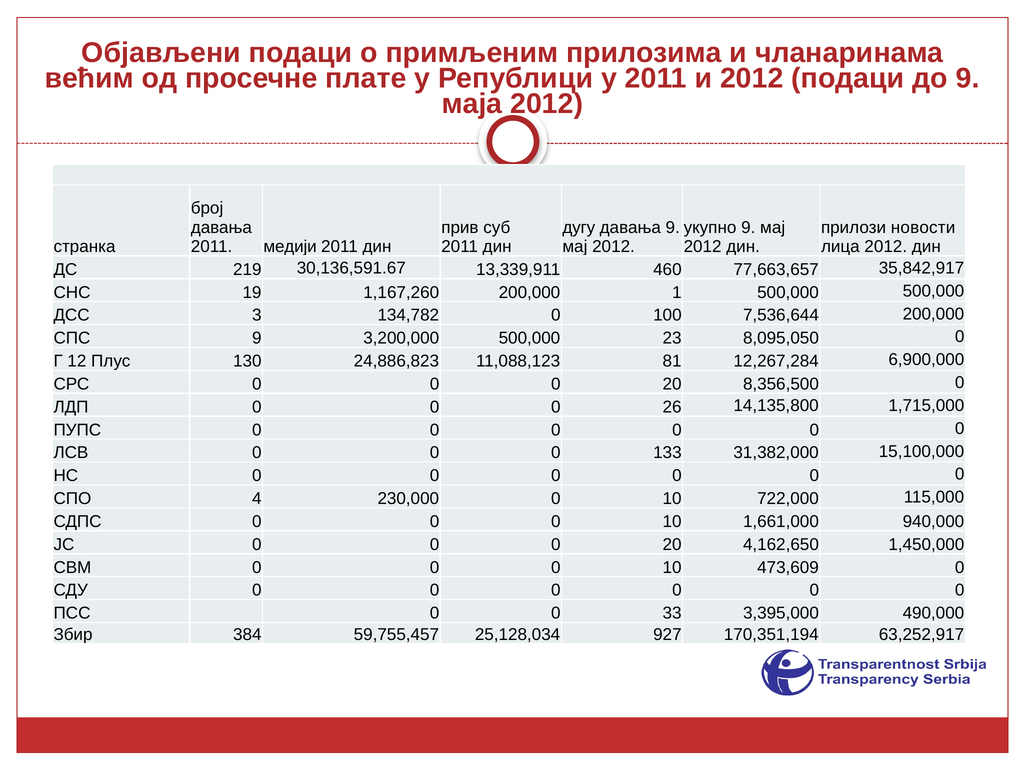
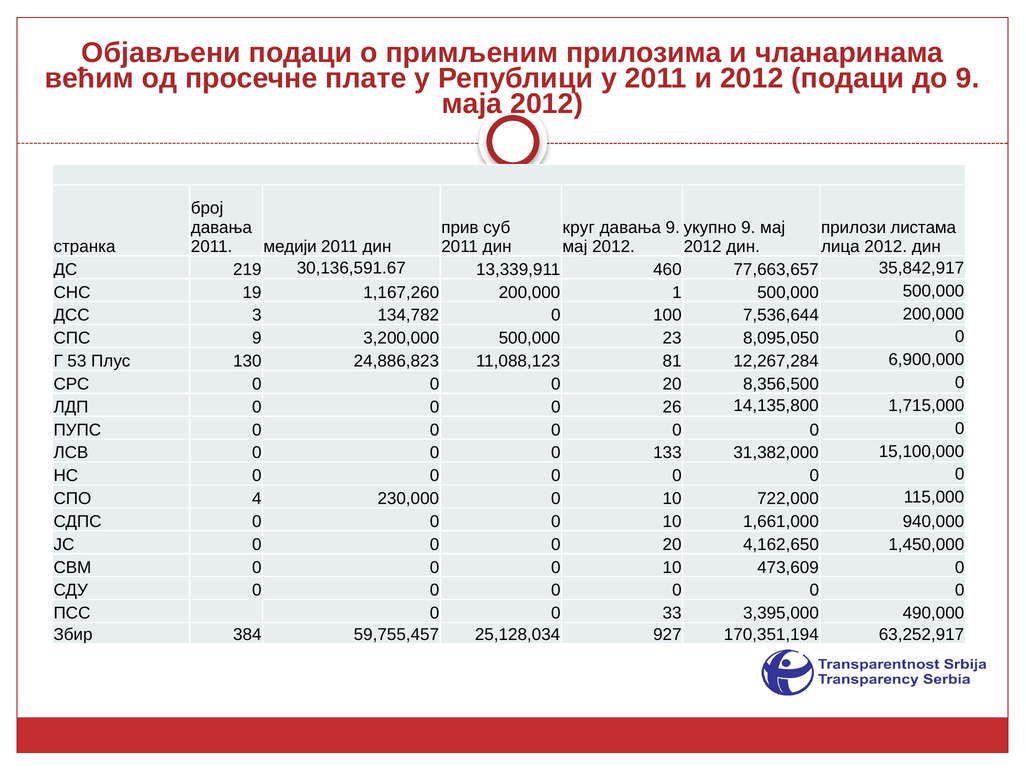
дугу: дугу -> круг (579, 227)
новости: новости -> листама (923, 227)
12: 12 -> 53 (77, 361)
